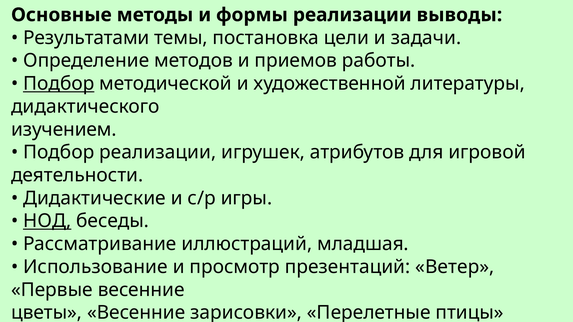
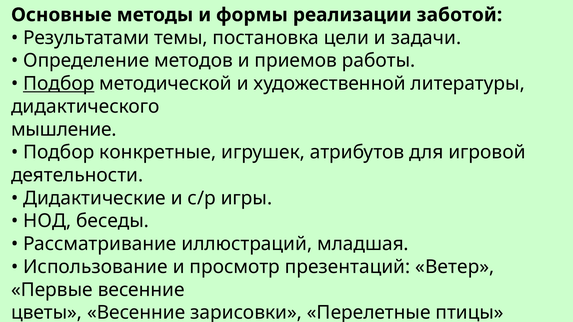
выводы: выводы -> заботой (459, 15)
изучением: изучением -> мышление (64, 130)
Подбор реализации: реализации -> конкретные (158, 152)
НОД underline: present -> none (47, 221)
